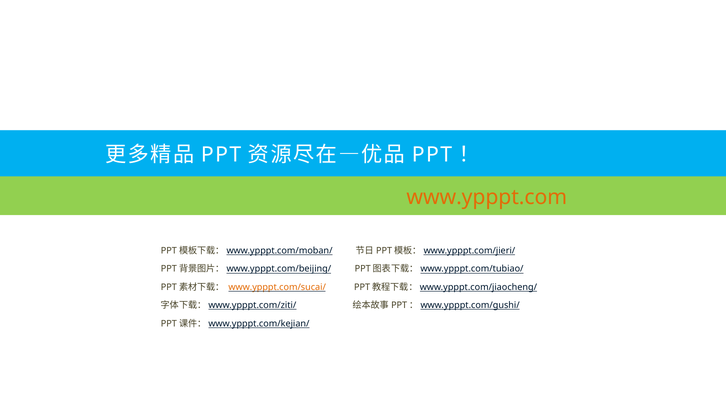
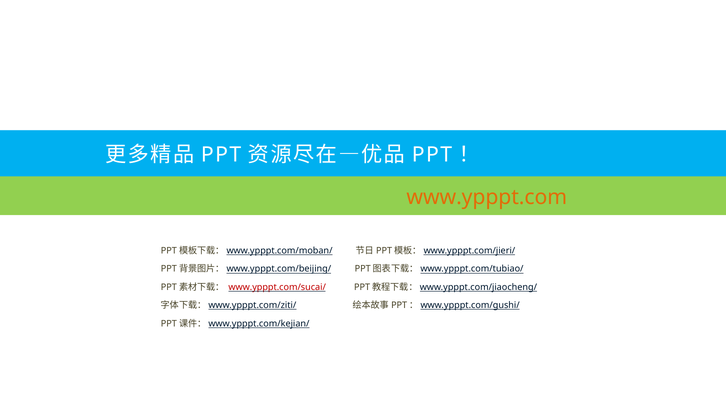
www.ypppt.com/sucai/ colour: orange -> red (277, 287)
